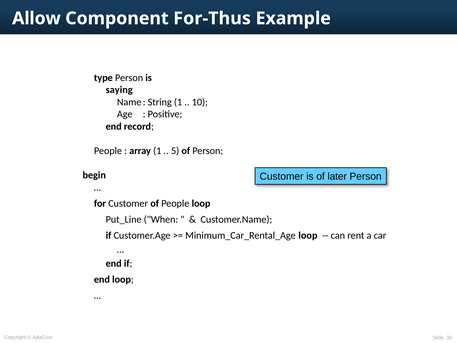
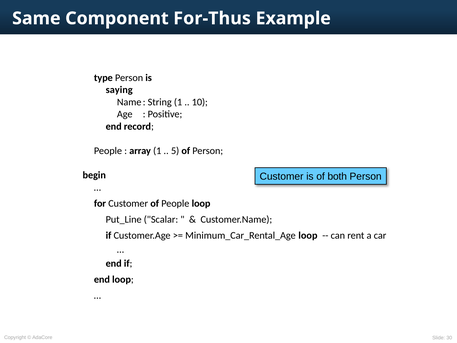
Allow: Allow -> Same (36, 18)
later: later -> both (337, 177)
When: When -> Scalar (161, 219)
